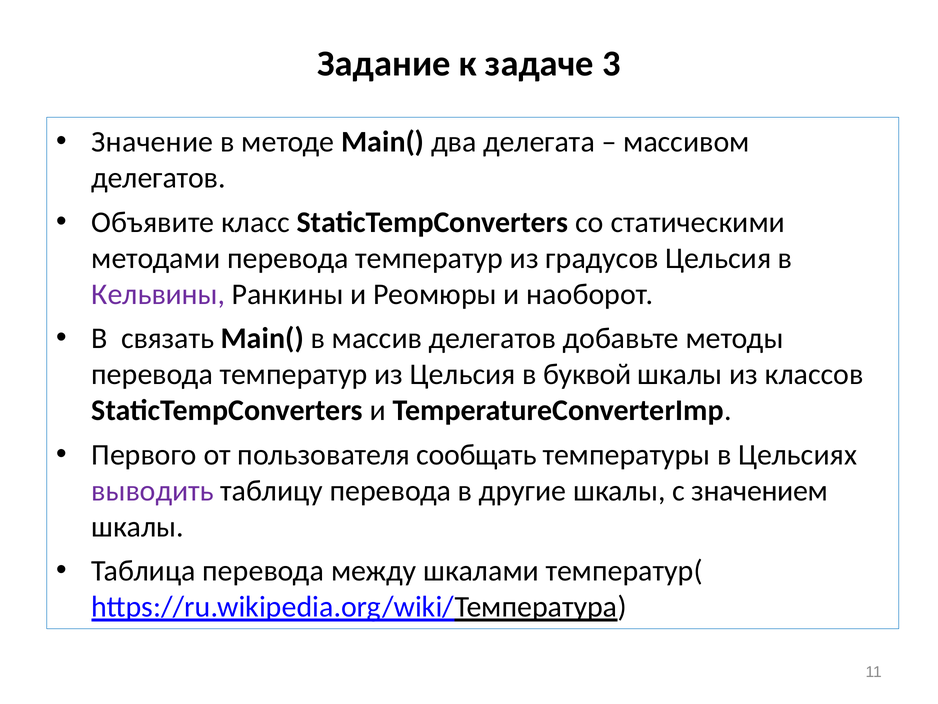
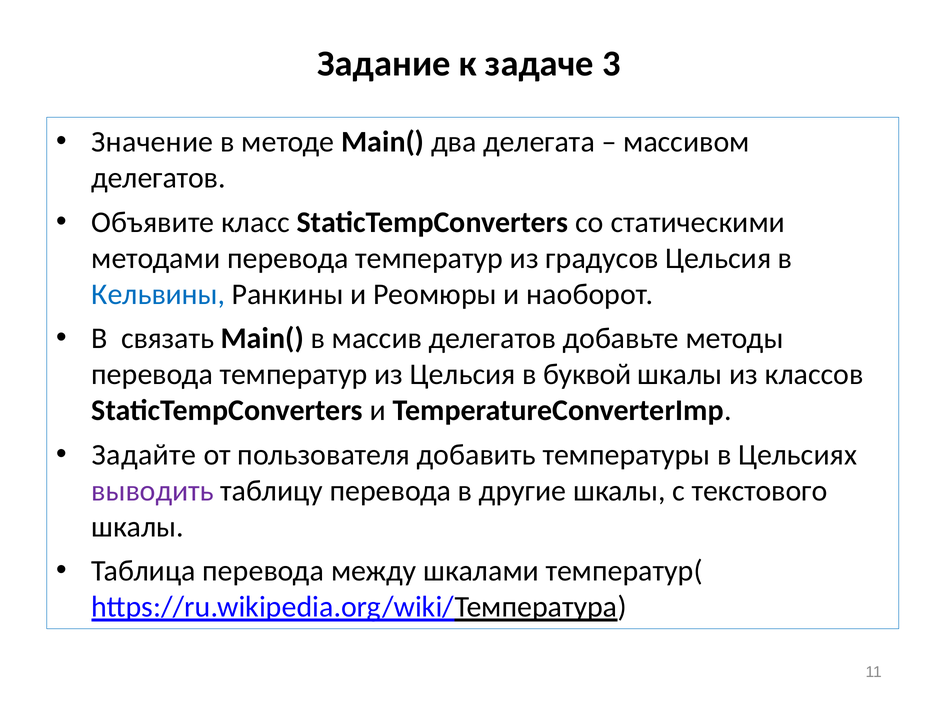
Кельвины colour: purple -> blue (158, 294)
Первого: Первого -> Задайте (144, 455)
сообщать: сообщать -> добавить (476, 455)
значением: значением -> текстового (760, 490)
